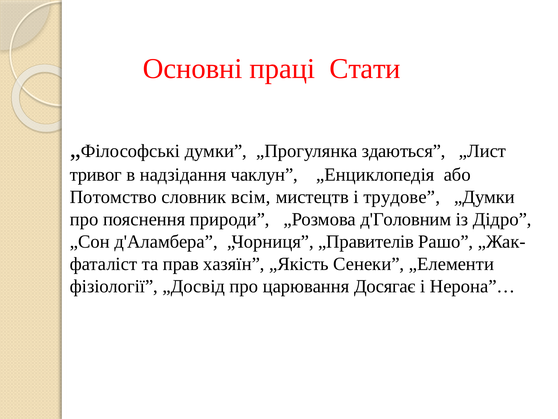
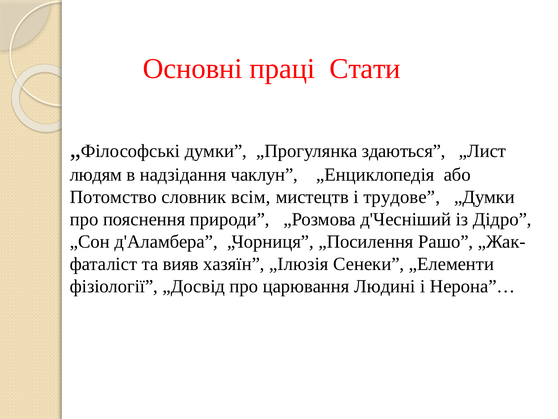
тривог: тривог -> людям (96, 174)
д'Головним: д'Головним -> д'Чесніший (406, 219)
„Правителів: „Правителів -> „Посилення (366, 241)
прав: прав -> вияв (181, 264)
„Якість: „Якість -> „Ілюзія (299, 264)
Досягає: Досягає -> Людині (385, 286)
